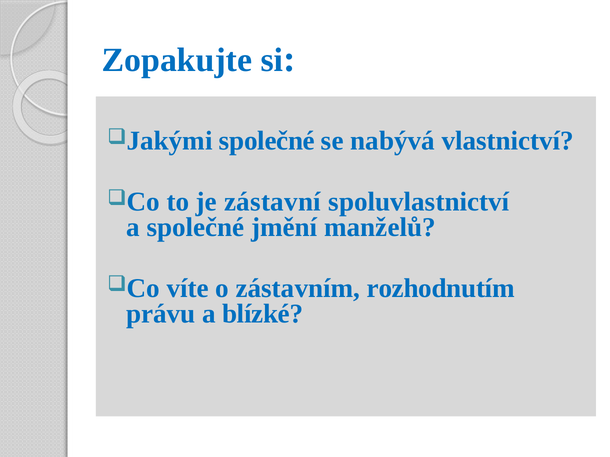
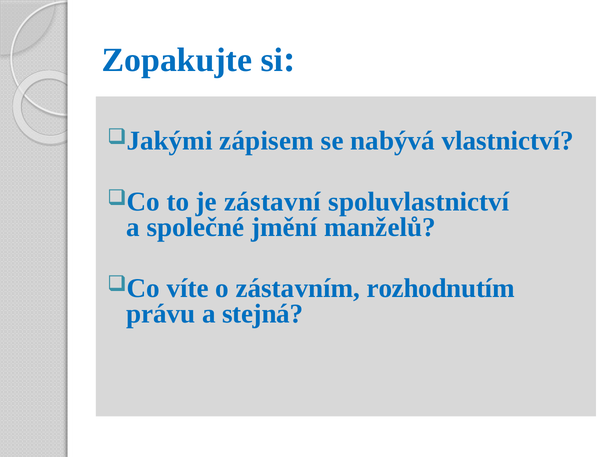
společné: společné -> zápisem (267, 141)
blízké: blízké -> stejná (263, 314)
